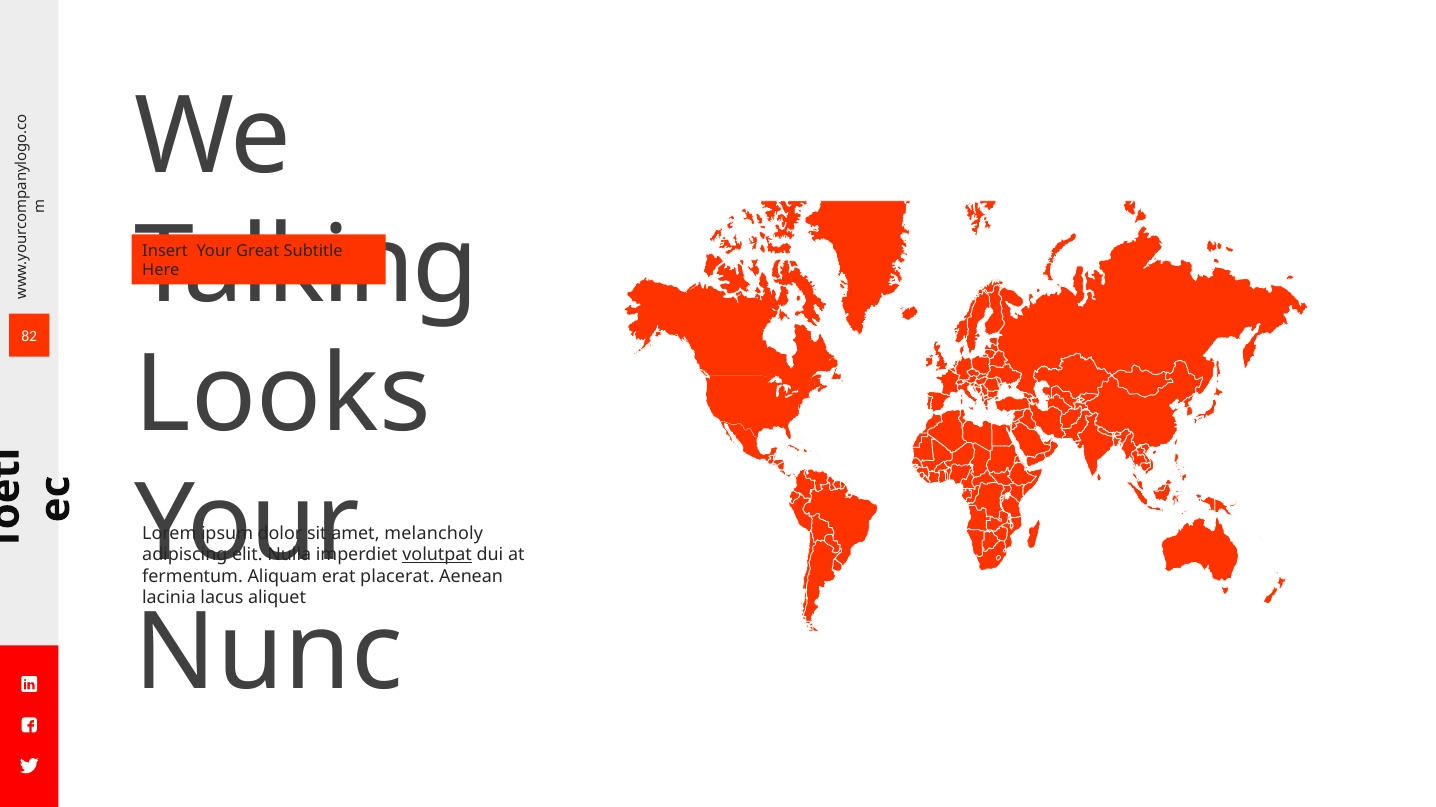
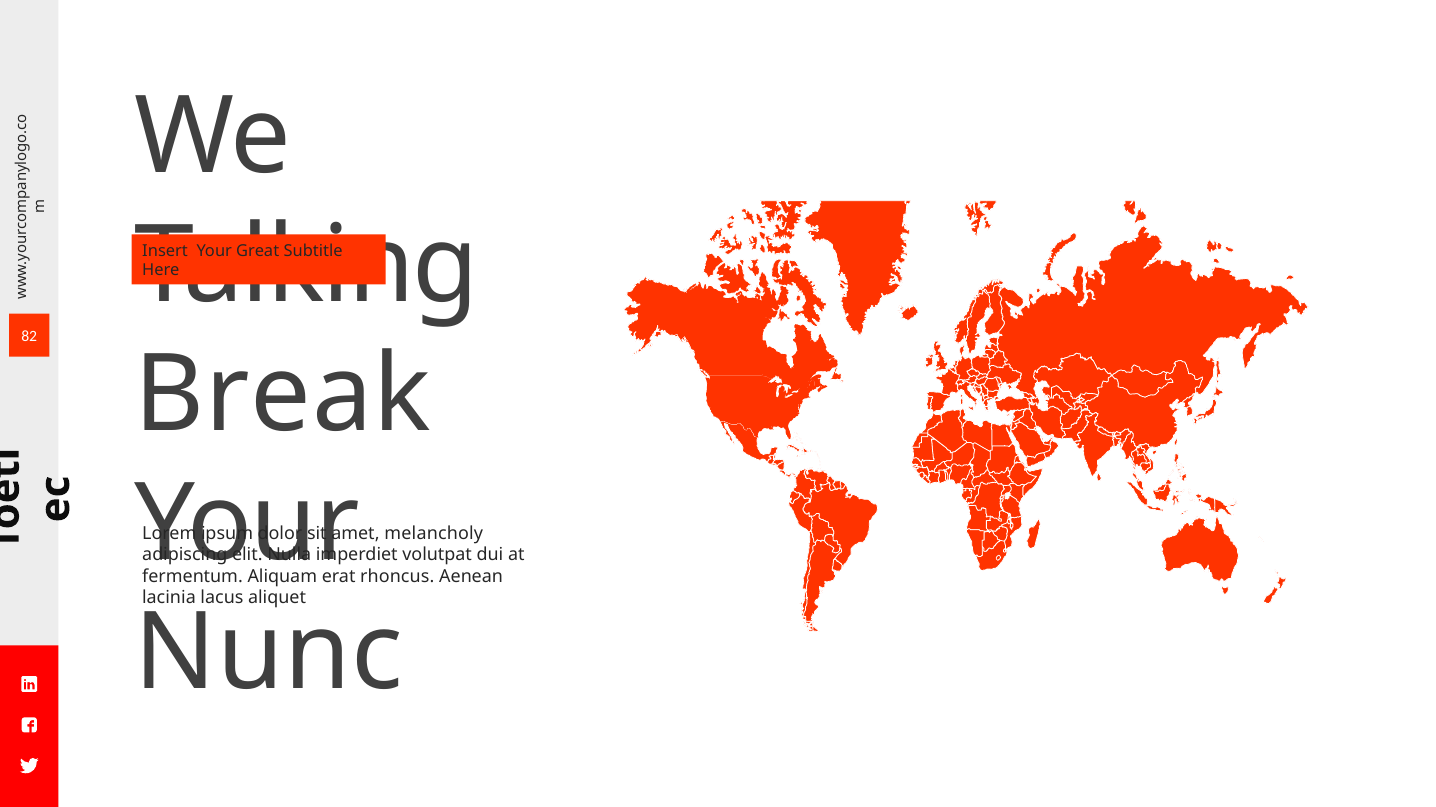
Looks: Looks -> Break (283, 395)
volutpat underline: present -> none (437, 555)
placerat: placerat -> rhoncus (397, 577)
